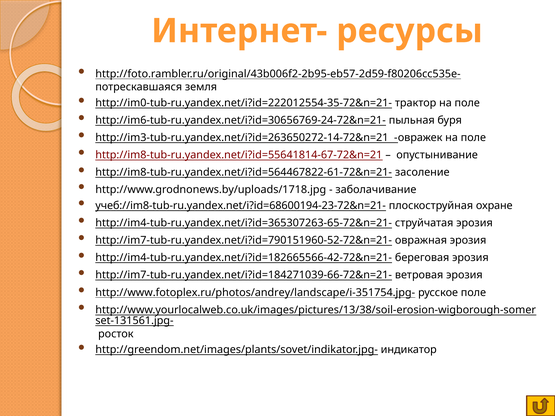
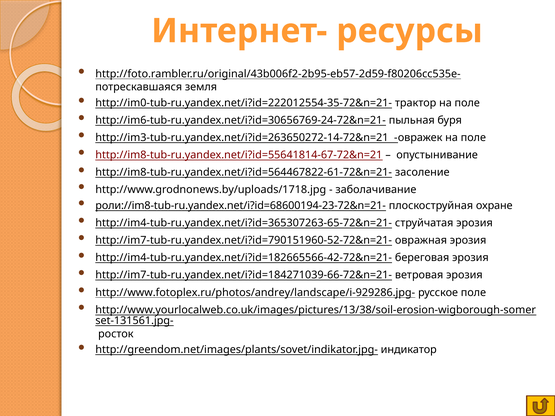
учеб://im8-tub-ru.yandex.net/i?id=68600194-23-72&n=21-: учеб://im8-tub-ru.yandex.net/i?id=68600194-23-72&n=21- -> роли://im8-tub-ru.yandex.net/i?id=68600194-23-72&n=21- (241, 206)
http://www.fotoplex.ru/photos/andrey/landscape/i-351754.jpg-: http://www.fotoplex.ru/photos/andrey/landscape/i-351754.jpg- -> http://www.fotoplex.ru/photos/andrey/landscape/i-929286.jpg- (255, 293)
